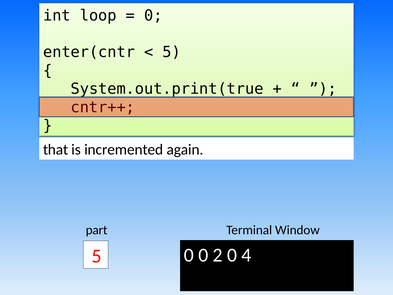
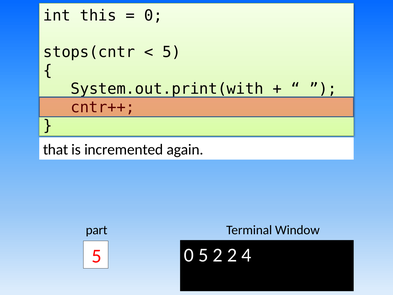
loop: loop -> this (98, 15)
enter(cntr: enter(cntr -> stops(cntr (89, 52)
System.out.print(true: System.out.print(true -> System.out.print(with (167, 89)
0 0: 0 -> 5 (203, 255)
2 0: 0 -> 2 (232, 255)
